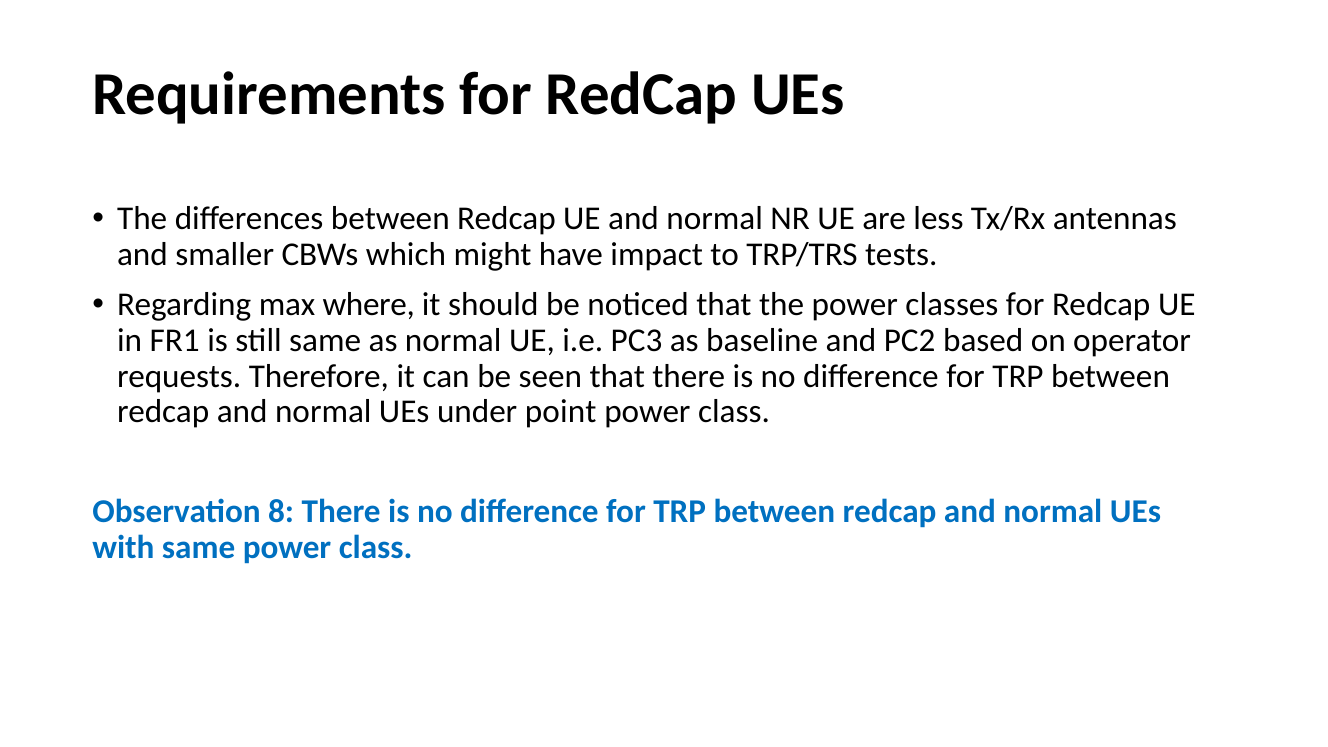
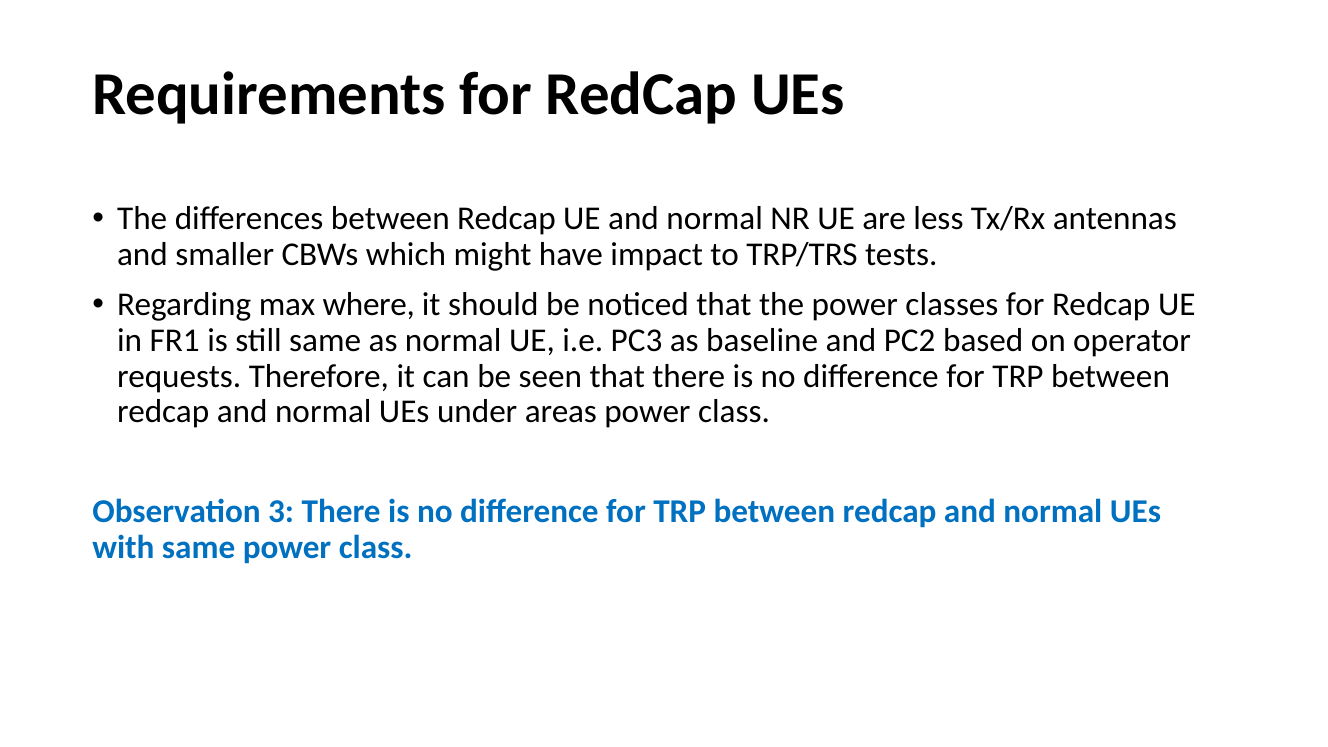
point: point -> areas (561, 412)
8: 8 -> 3 (281, 511)
